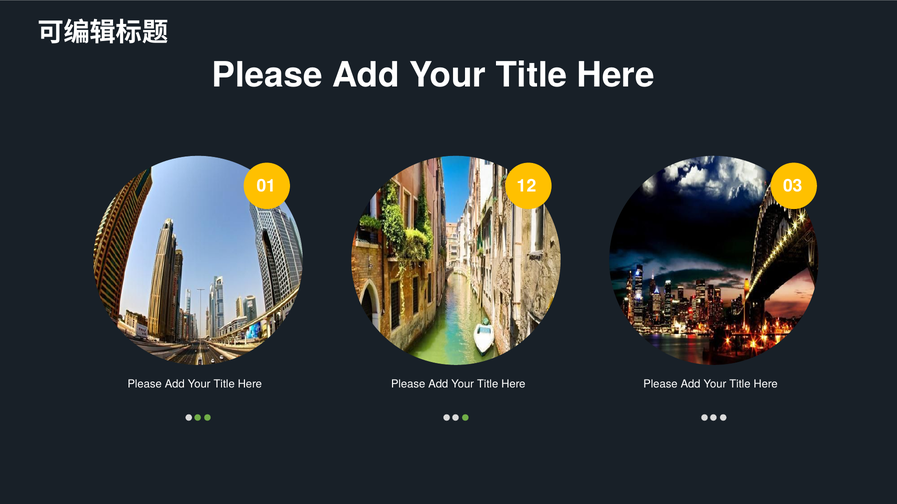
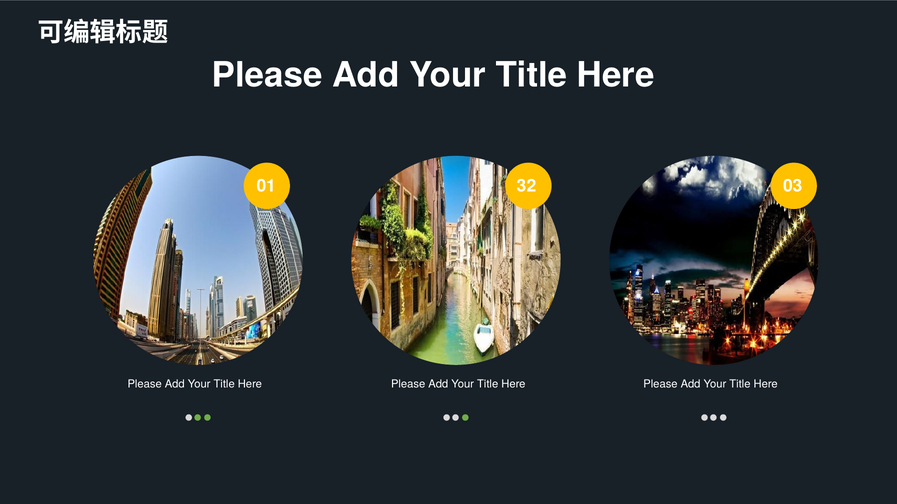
12: 12 -> 32 (527, 186)
